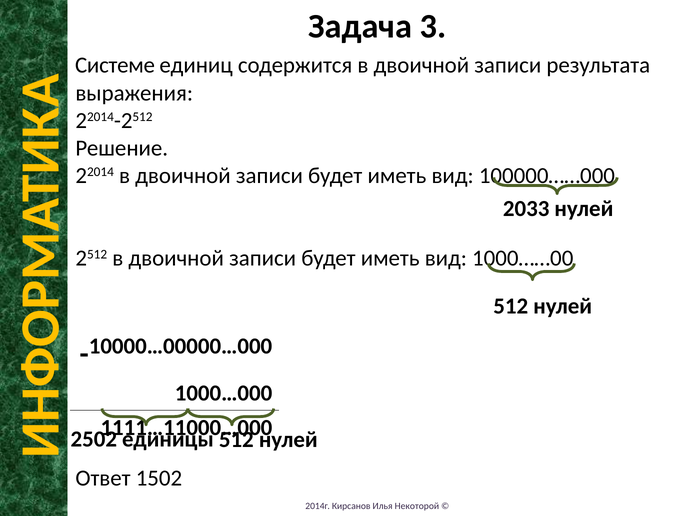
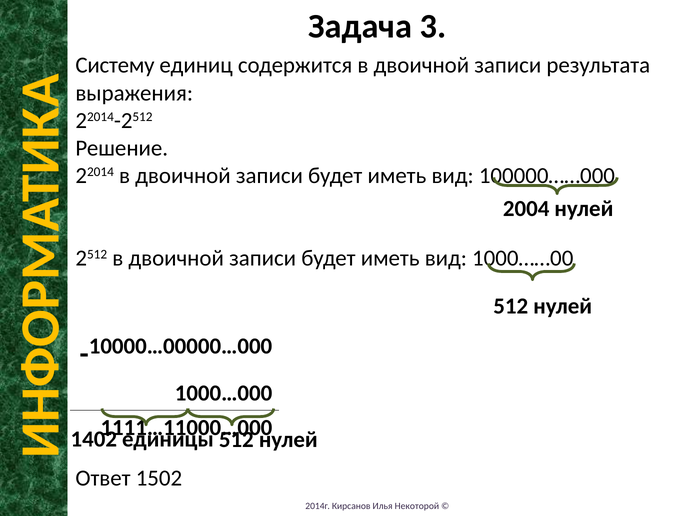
Системе: Системе -> Систему (115, 65)
2033: 2033 -> 2004 (526, 208)
2502: 2502 -> 1402 (94, 439)
